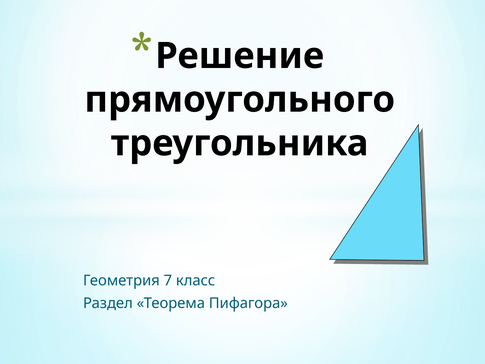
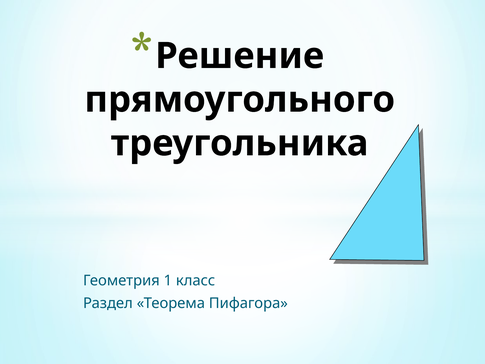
7: 7 -> 1 (168, 280)
